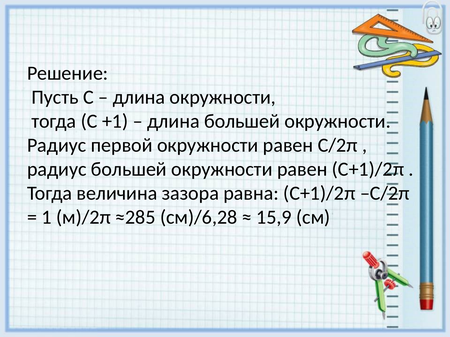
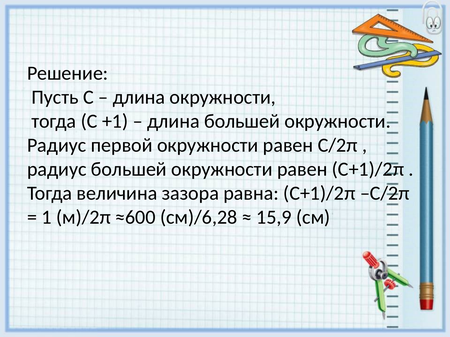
≈285: ≈285 -> ≈600 (135, 218)
